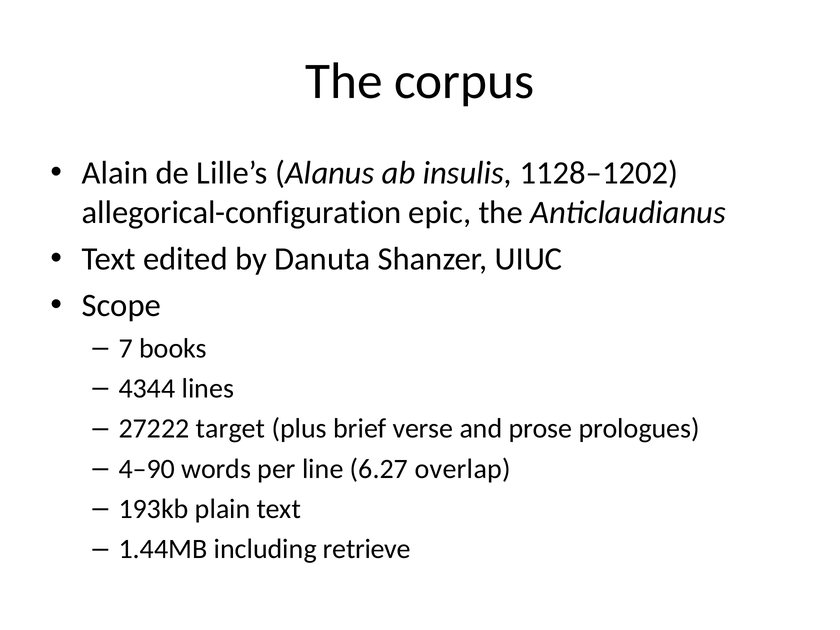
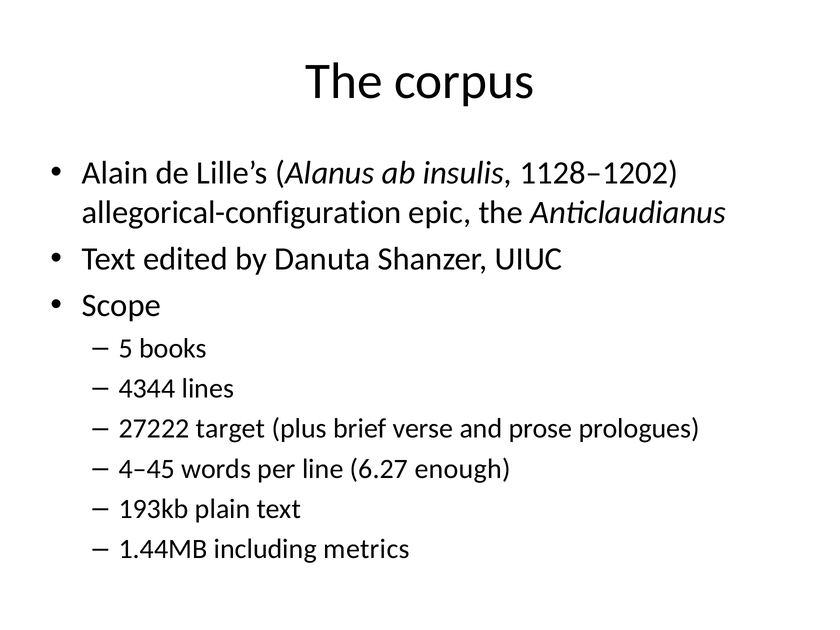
7: 7 -> 5 (126, 348)
4–90: 4–90 -> 4–45 (147, 469)
overlap: overlap -> enough (463, 469)
retrieve: retrieve -> metrics (367, 549)
